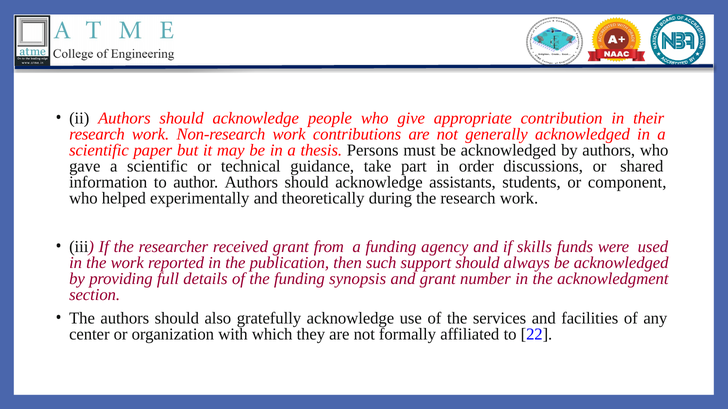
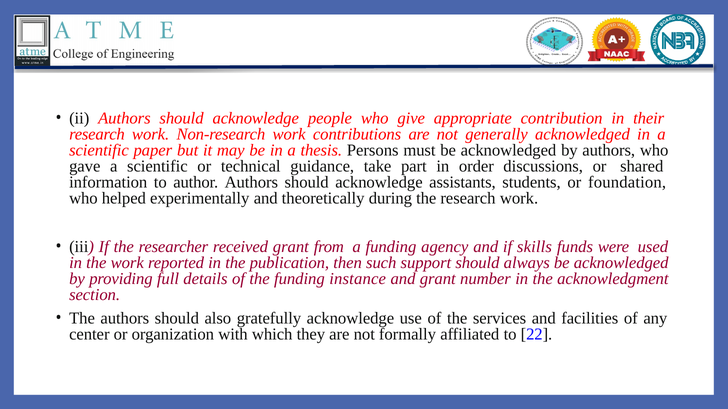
component: component -> foundation (627, 183)
synopsis: synopsis -> instance (358, 279)
